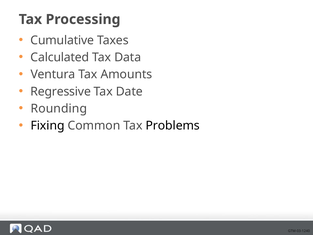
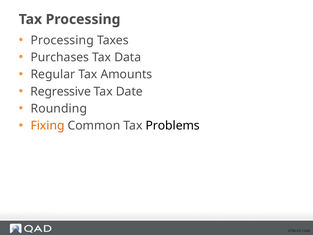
Cumulative: Cumulative -> Processing (62, 40)
Calculated: Calculated -> Purchases (60, 57)
Ventura: Ventura -> Regular (53, 74)
Fixing colour: black -> orange (48, 126)
